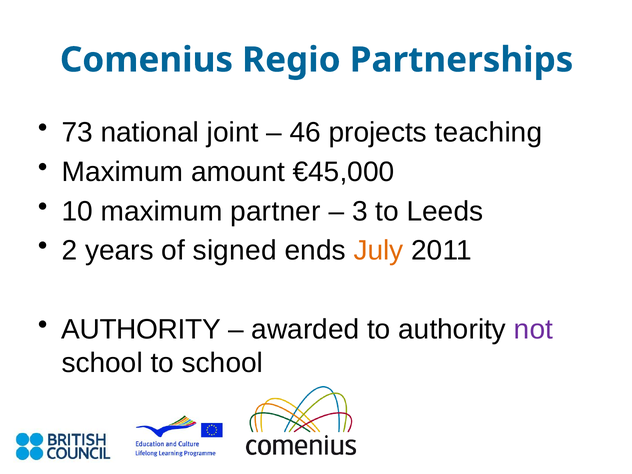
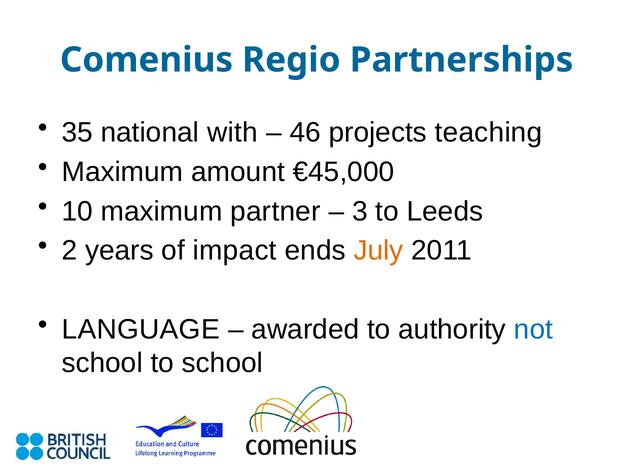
73: 73 -> 35 (77, 133)
joint: joint -> with (233, 133)
signed: signed -> impact (235, 251)
AUTHORITY: AUTHORITY -> LANGUAGE (141, 329)
not colour: purple -> blue (533, 329)
